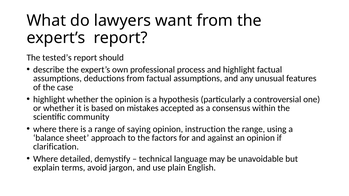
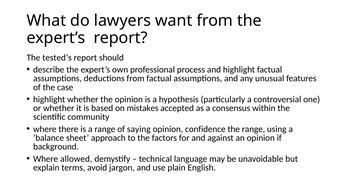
instruction: instruction -> confidence (205, 129)
clarification: clarification -> background (56, 147)
detailed: detailed -> allowed (76, 159)
